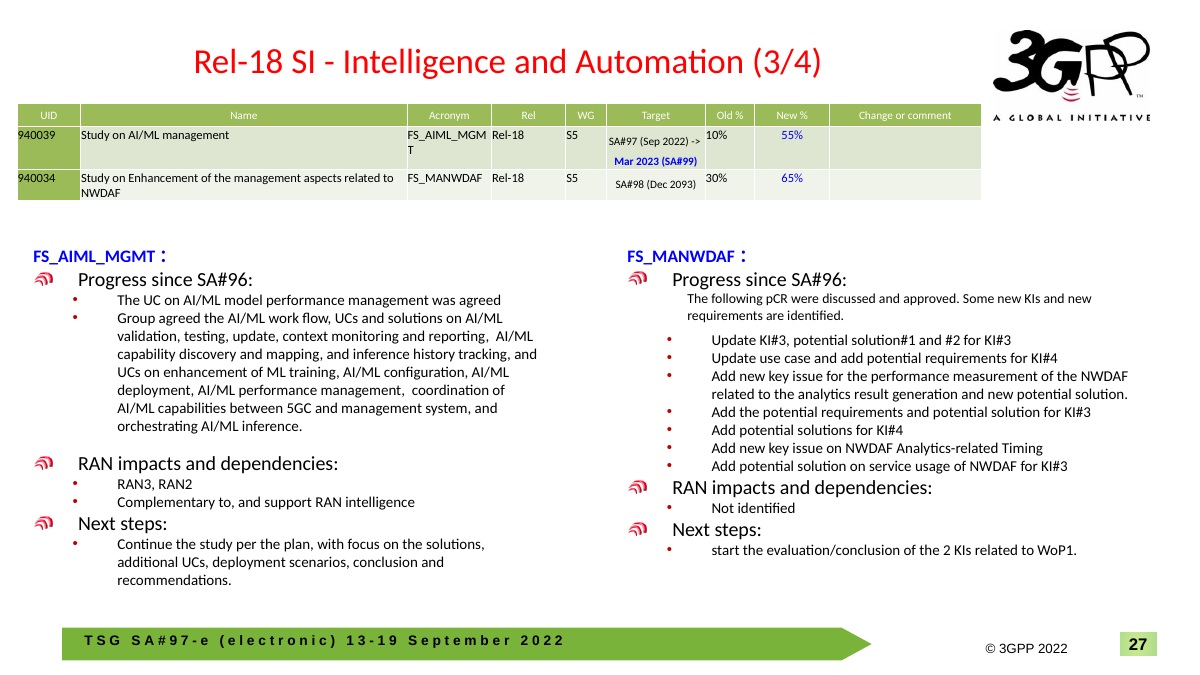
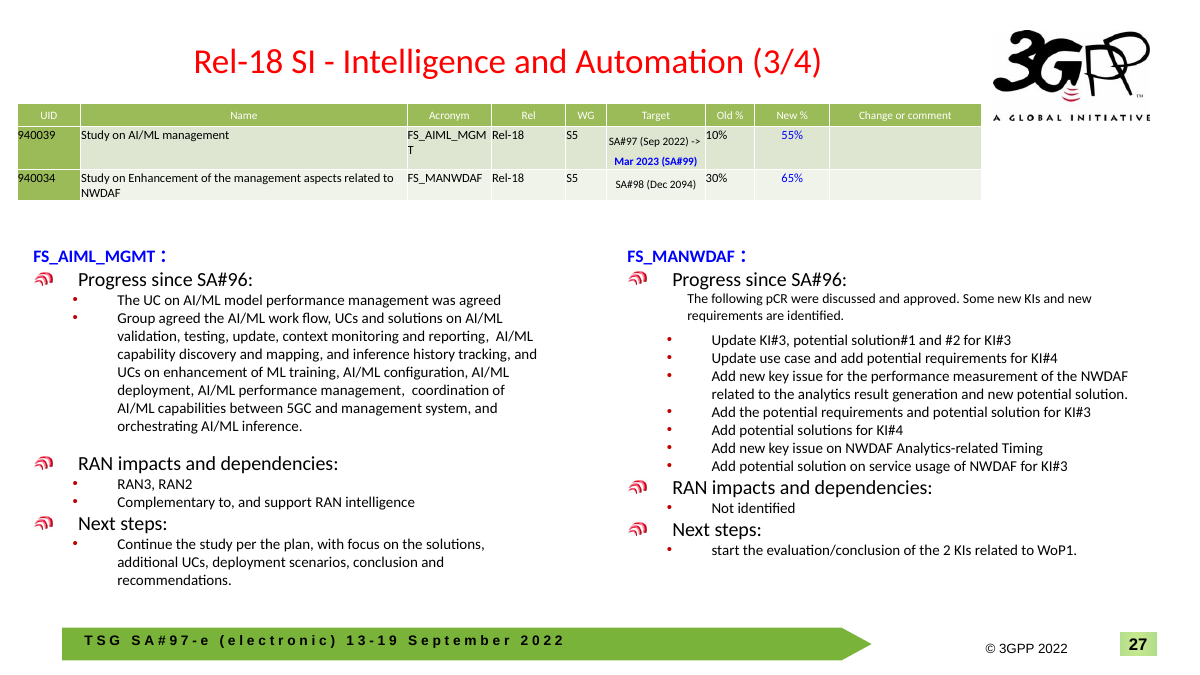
2093: 2093 -> 2094 (683, 184)
